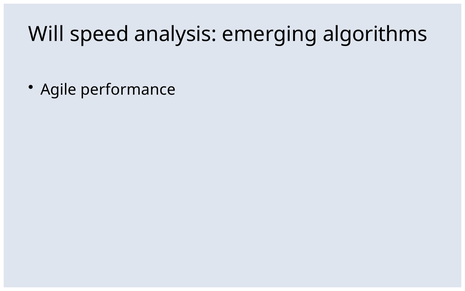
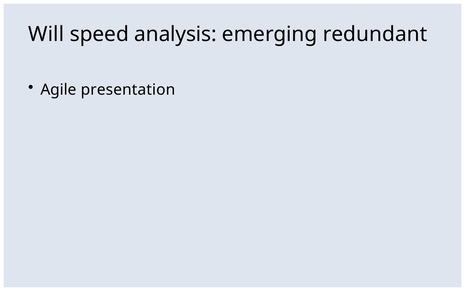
algorithms: algorithms -> redundant (375, 34)
performance: performance -> presentation (128, 90)
